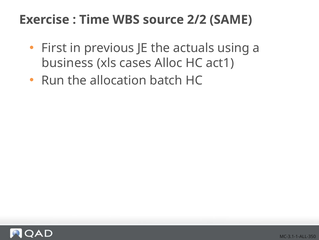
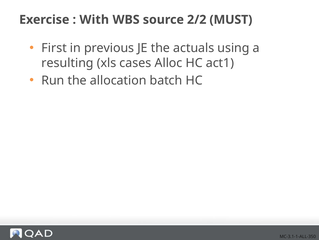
Time: Time -> With (94, 20)
SAME: SAME -> MUST (231, 20)
business: business -> resulting (68, 63)
